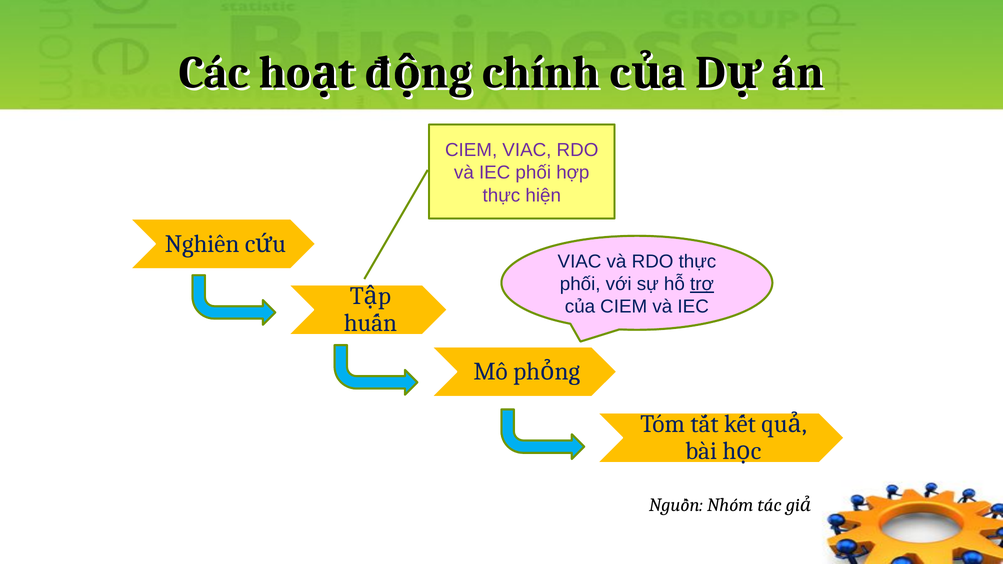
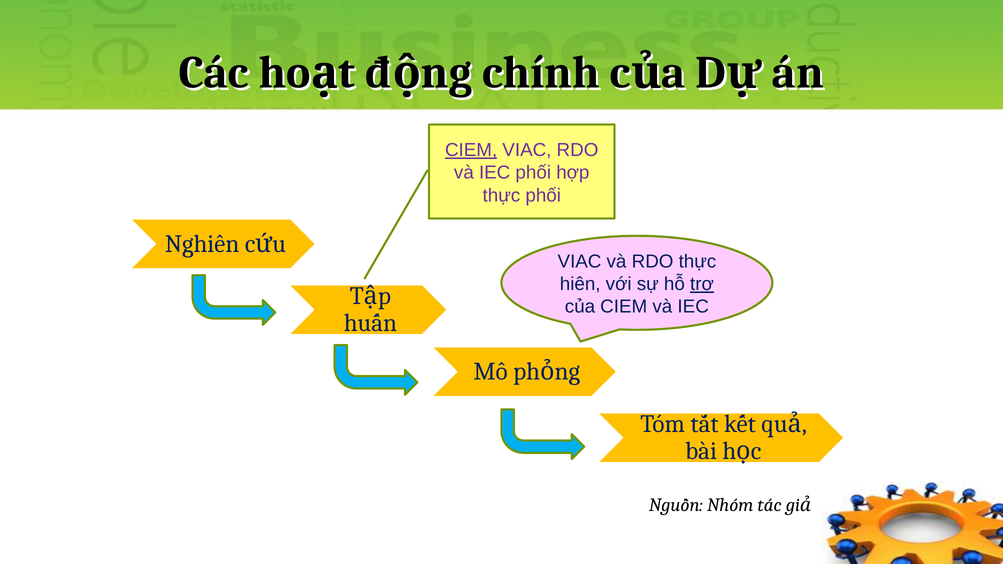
CIEM underline: none -> present (471, 150)
thực hiện: hiện -> phối (543, 195)
phối: phối -> hiên (580, 284)
